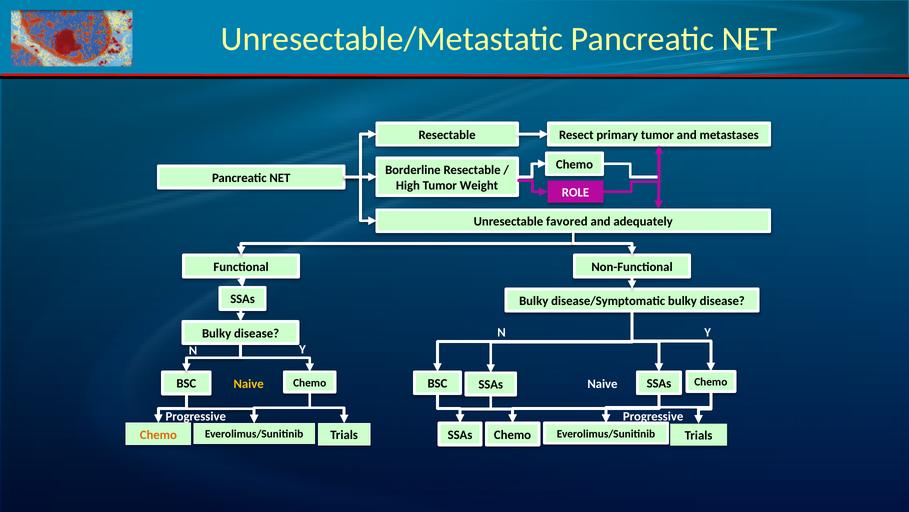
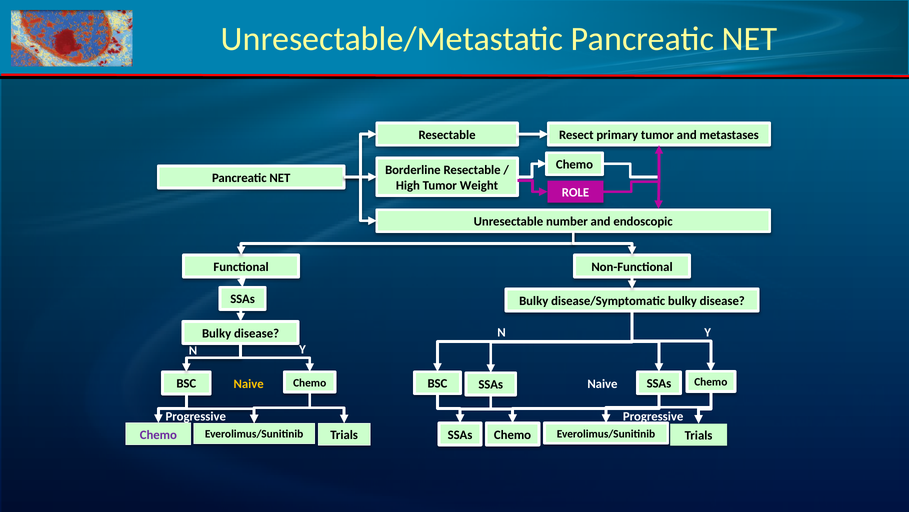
favored: favored -> number (567, 221)
adequately: adequately -> endoscopic (643, 221)
Chemo colour: orange -> purple (158, 434)
